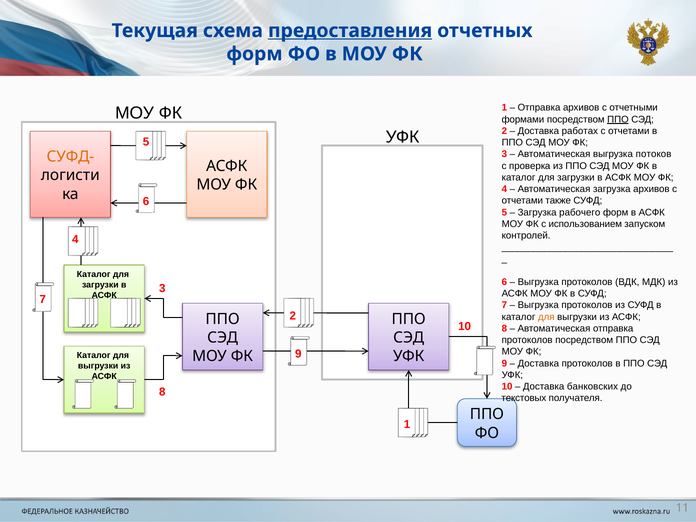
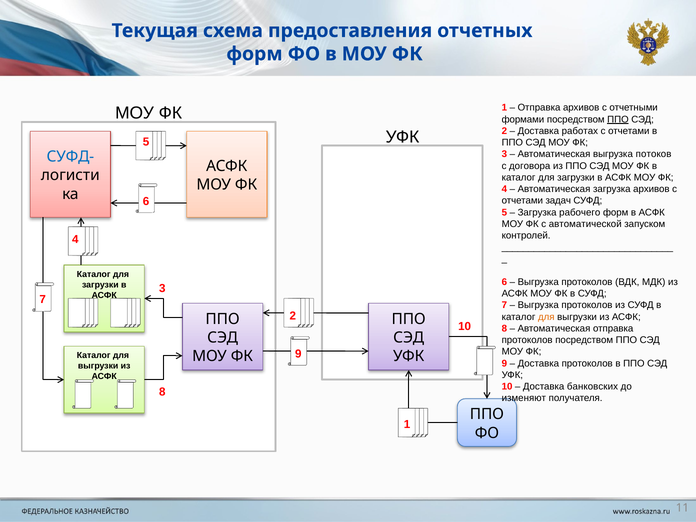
предоставления underline: present -> none (350, 31)
СУФД- colour: orange -> blue (70, 157)
проверка: проверка -> договора (530, 166)
также: также -> задач (558, 201)
использованием: использованием -> автоматической (585, 224)
текстовых: текстовых -> изменяют (524, 398)
